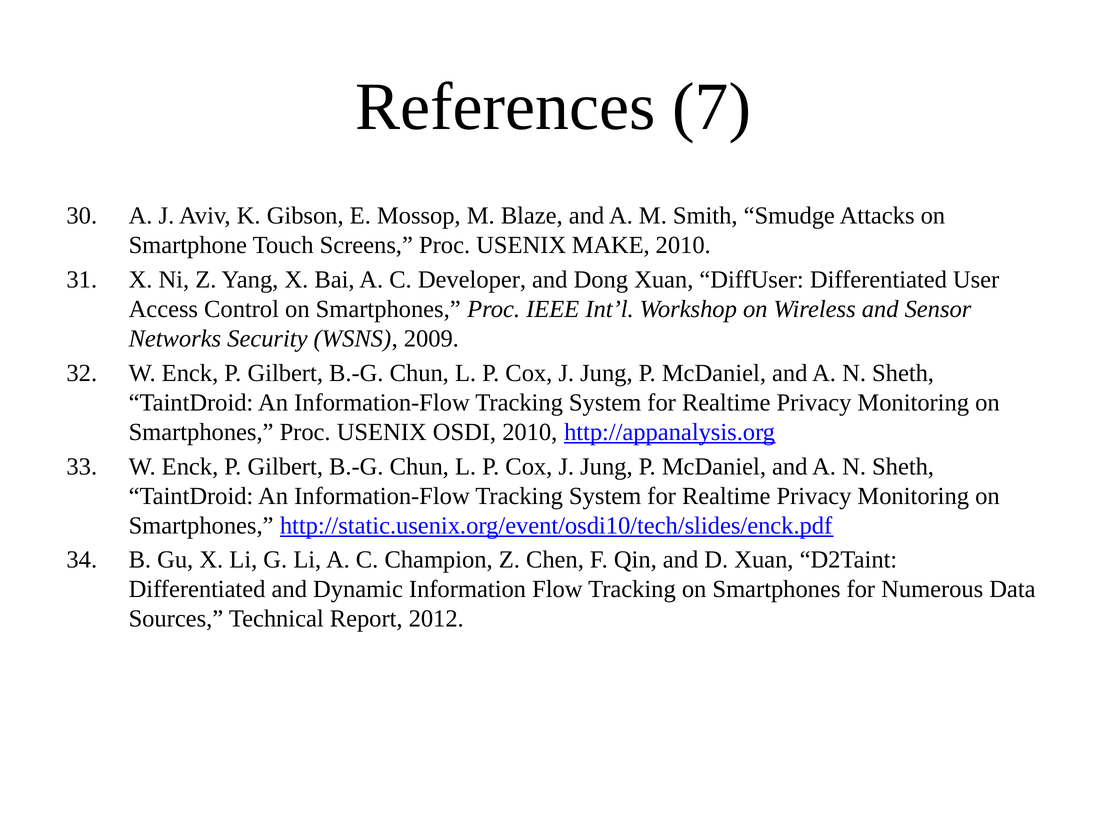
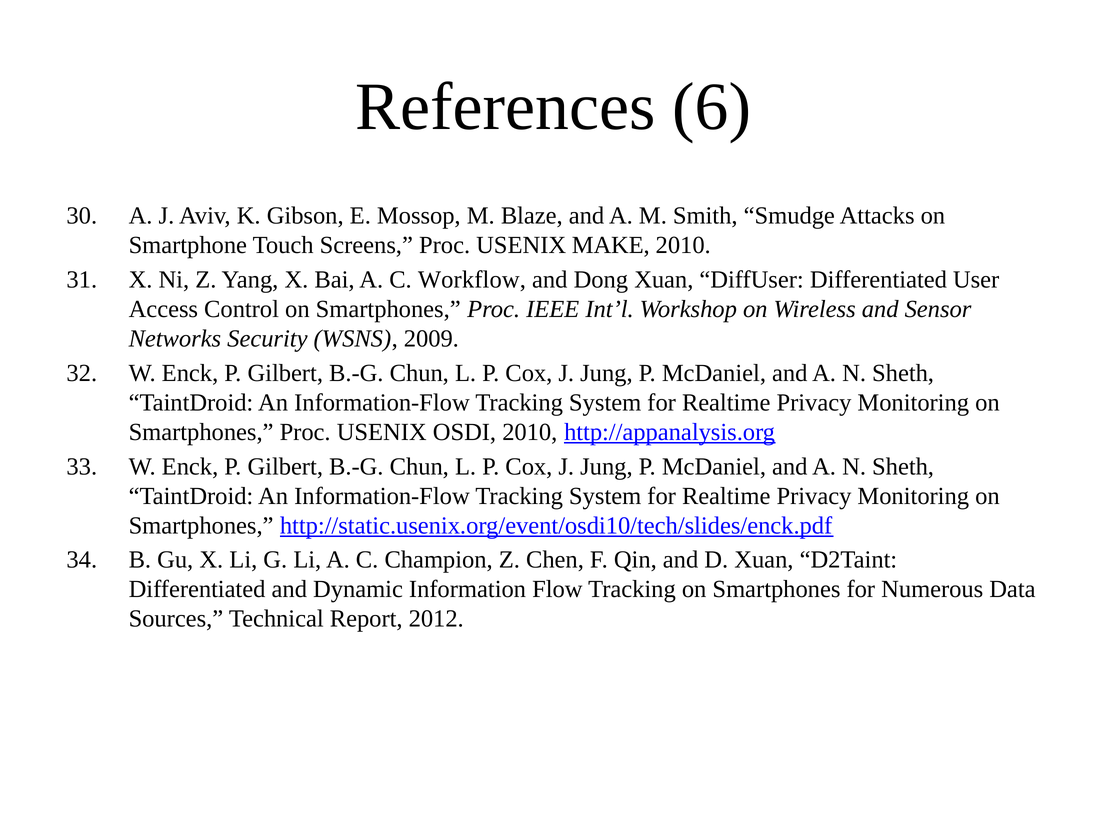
7: 7 -> 6 (712, 107)
Developer: Developer -> Workflow (472, 280)
